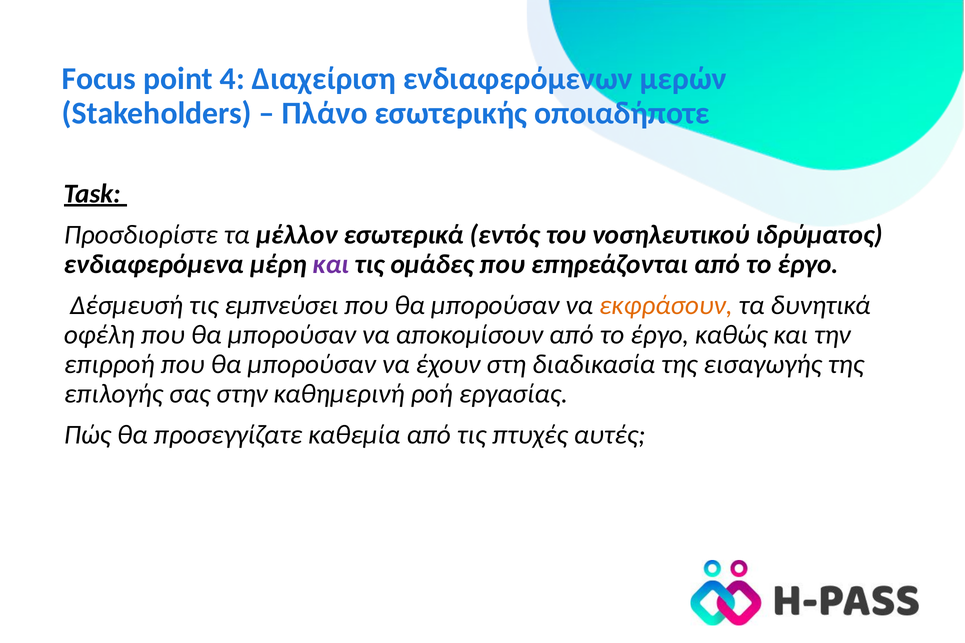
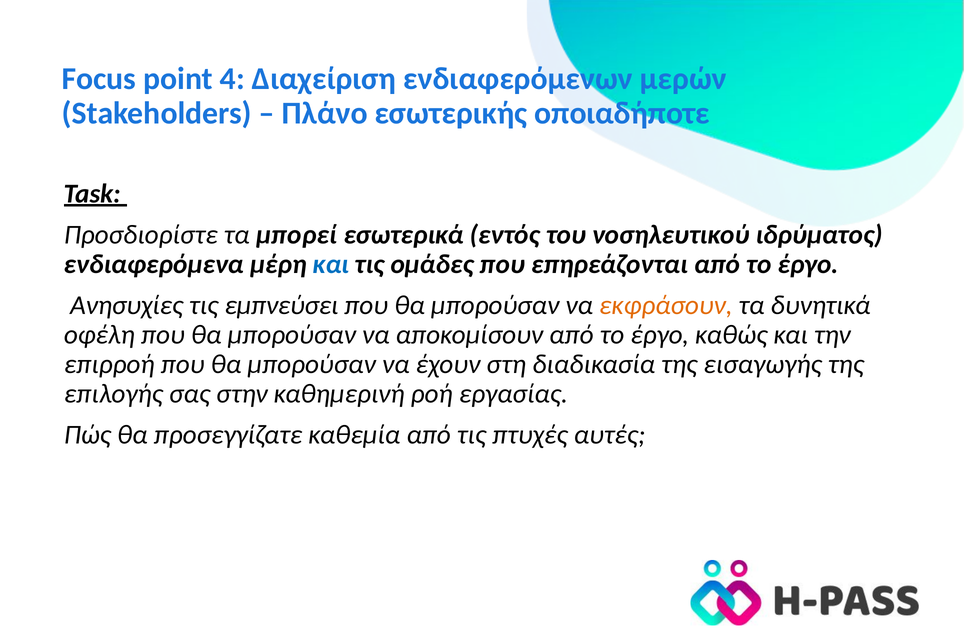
μέλλον: μέλλον -> μπορεί (297, 235)
και colour: purple -> blue (331, 264)
Δέσμευσή: Δέσμευσή -> Ανησυχίες (127, 306)
